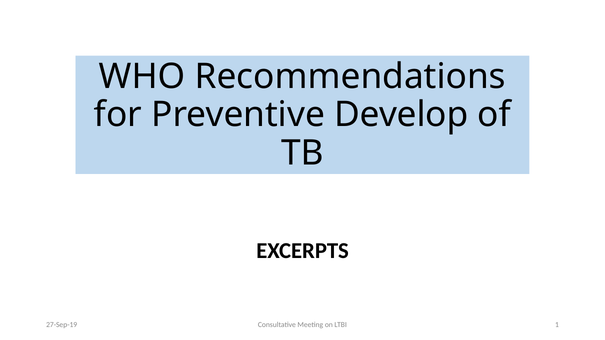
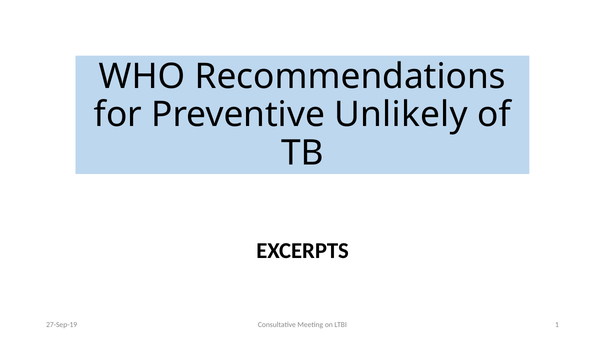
Develop: Develop -> Unlikely (401, 115)
